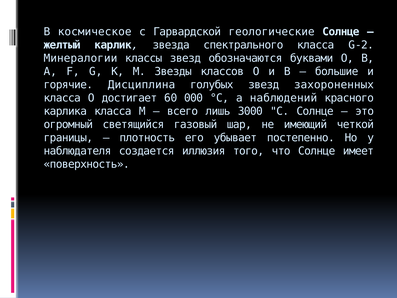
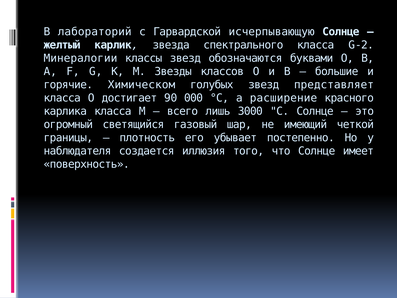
космическое: космическое -> лабораторий (95, 32)
геологические: геологические -> исчерпывающую (272, 32)
Дисциплина: Дисциплина -> Химическом (142, 85)
захороненных: захороненных -> представляет (334, 85)
60: 60 -> 90 (171, 98)
наблюдений: наблюдений -> расширение (283, 98)
